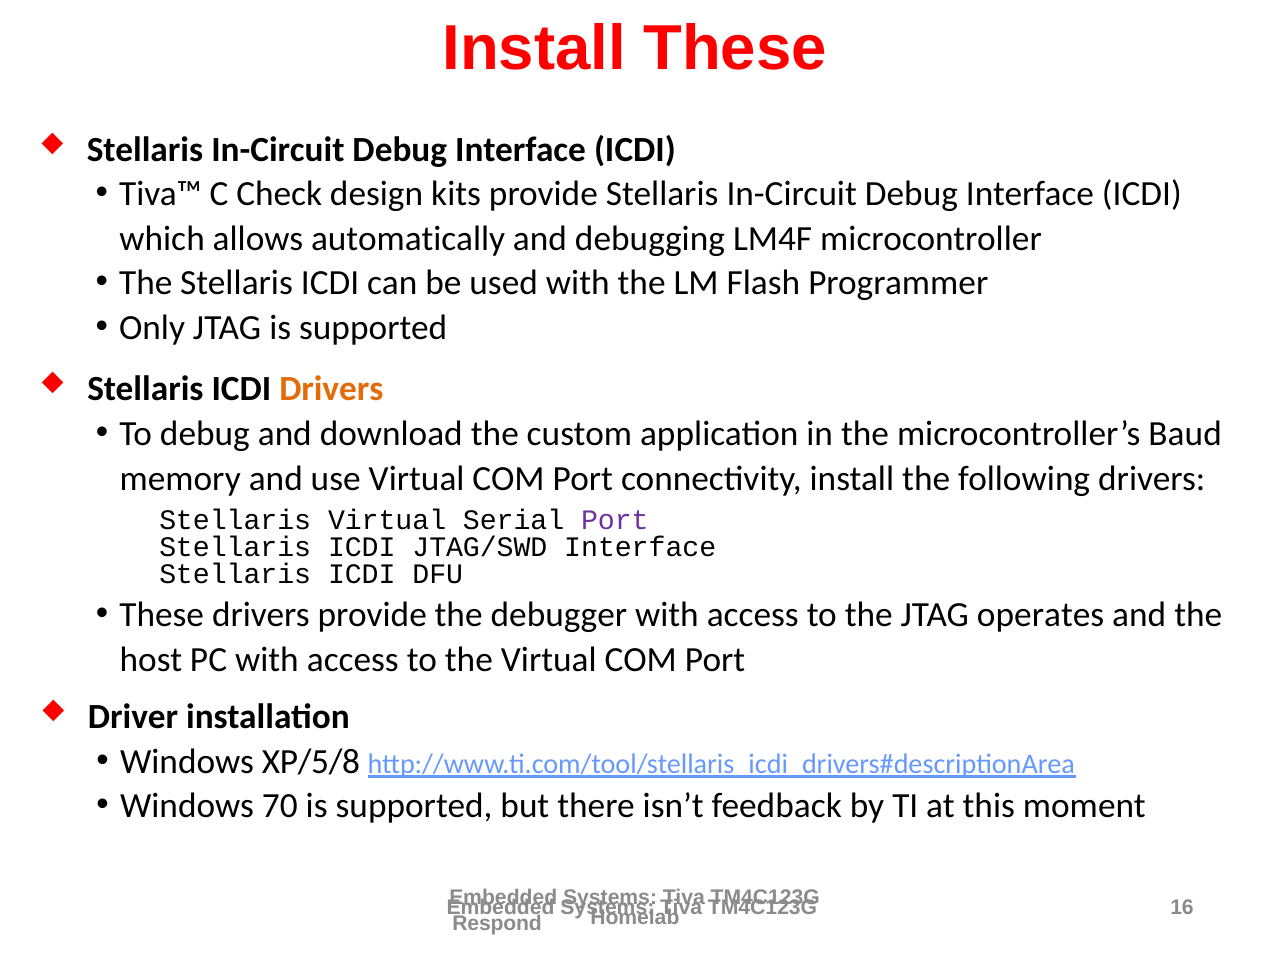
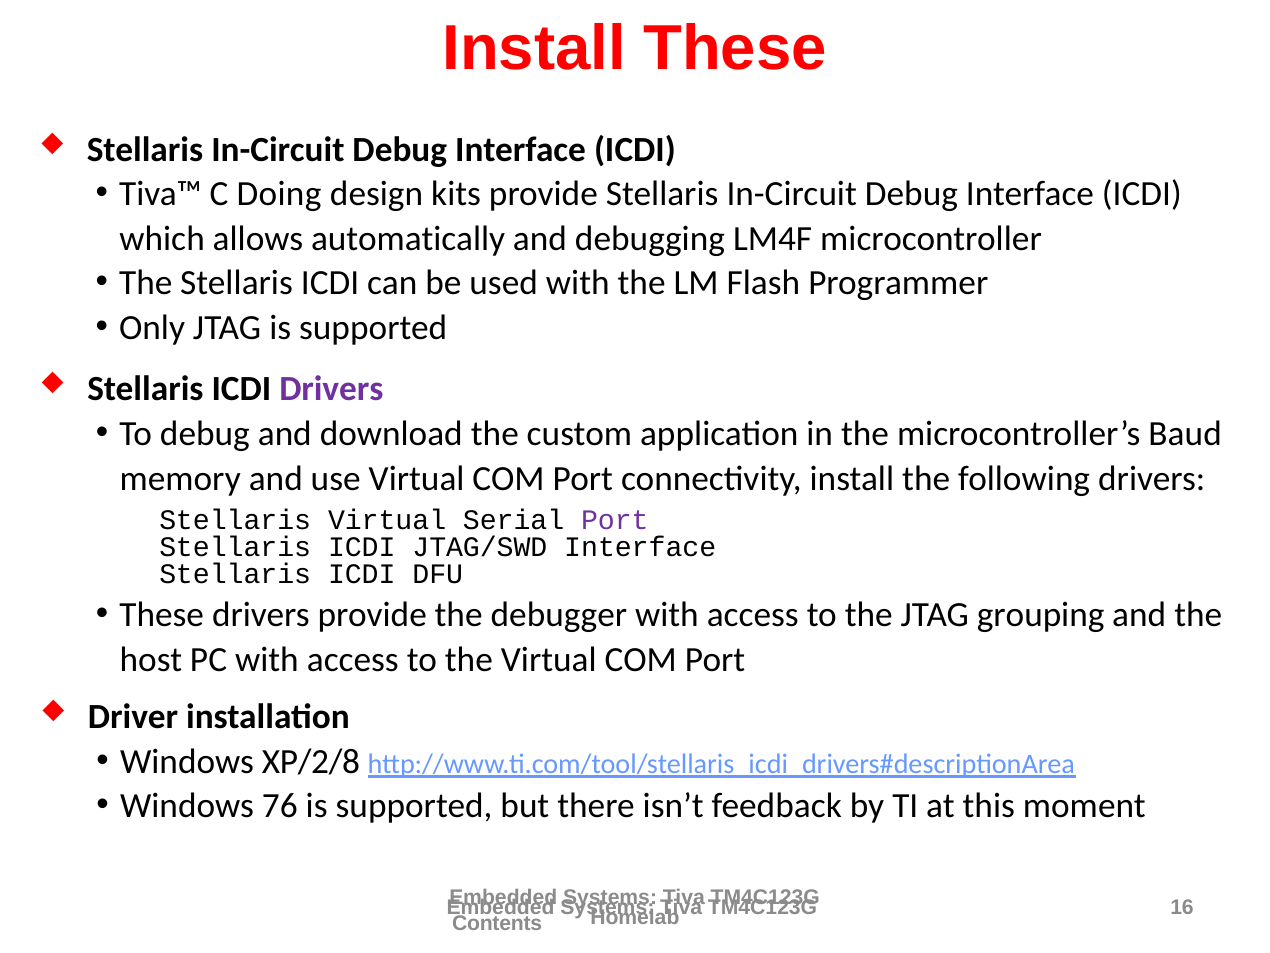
Check: Check -> Doing (279, 194)
Drivers colour: orange -> purple (331, 389)
operates: operates -> grouping (1041, 615)
XP/5/8: XP/5/8 -> XP/2/8 (311, 761)
70: 70 -> 76 (280, 806)
Respond: Respond -> Contents (497, 924)
